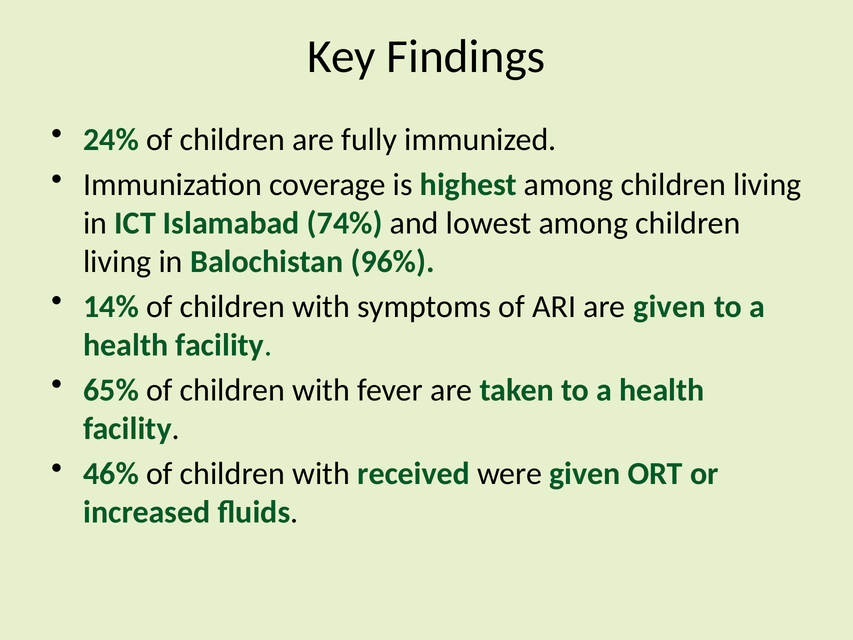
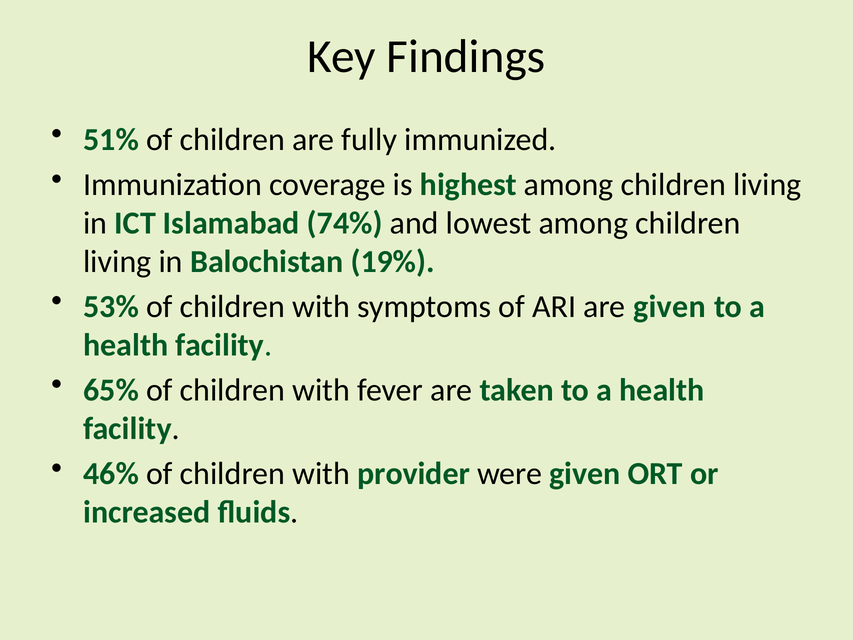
24%: 24% -> 51% (111, 139)
96%: 96% -> 19% (393, 261)
14%: 14% -> 53% (111, 306)
received: received -> provider (414, 473)
